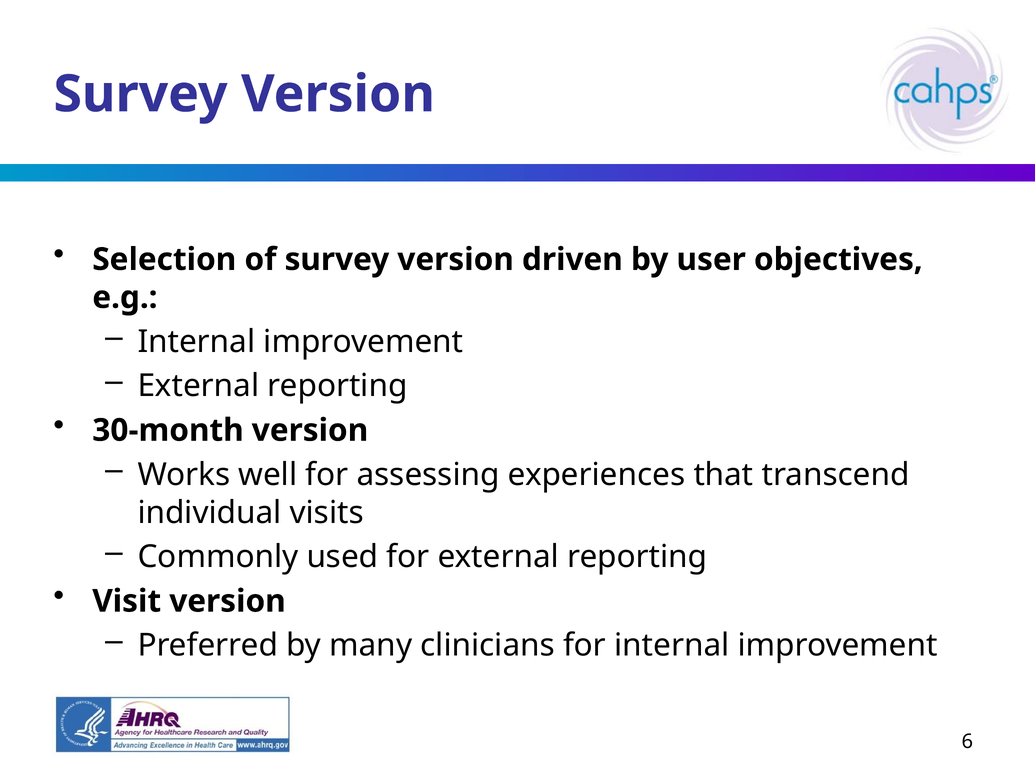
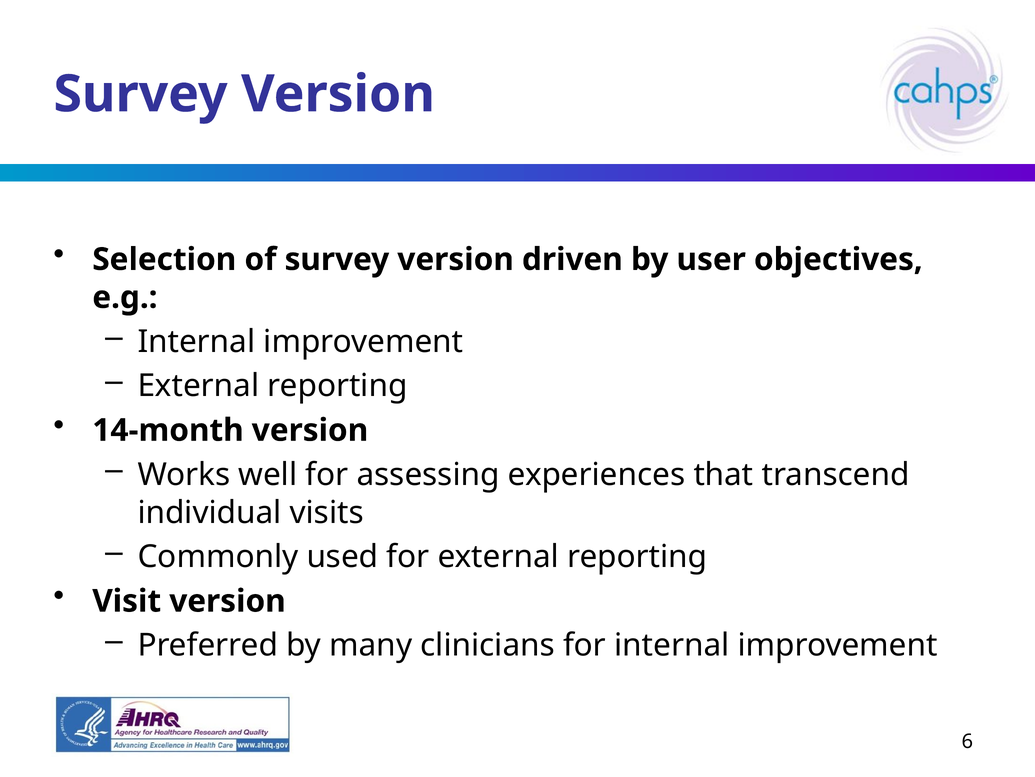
30-month: 30-month -> 14-month (168, 430)
